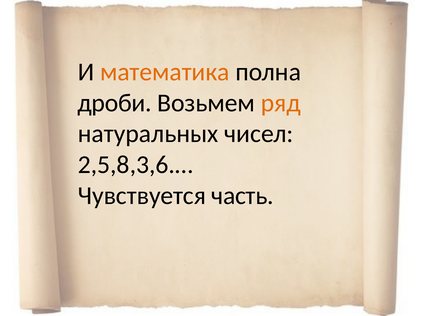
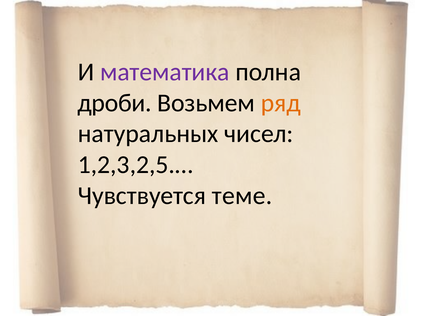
математика colour: orange -> purple (165, 72)
2,5,8,3,6.…: 2,5,8,3,6.… -> 1,2,3,2,5.… (135, 165)
часть: часть -> теме (242, 195)
